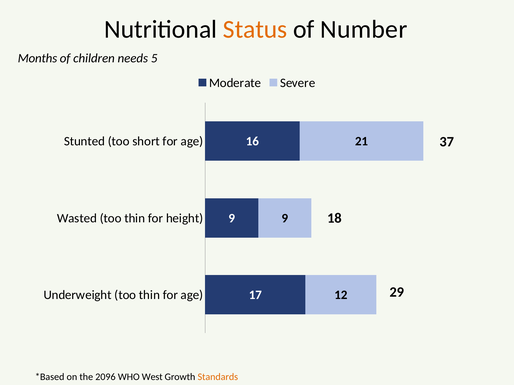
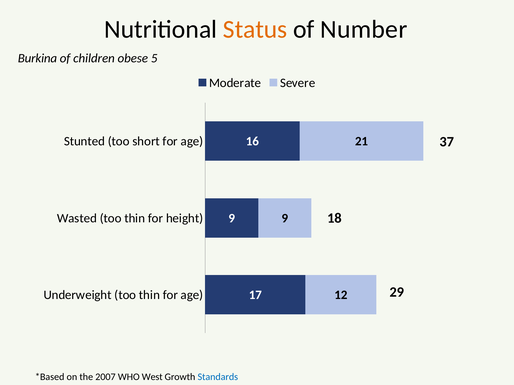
Months: Months -> Burkina (37, 58)
needs: needs -> obese (133, 58)
2096: 2096 -> 2007 (105, 377)
Standards colour: orange -> blue (218, 377)
